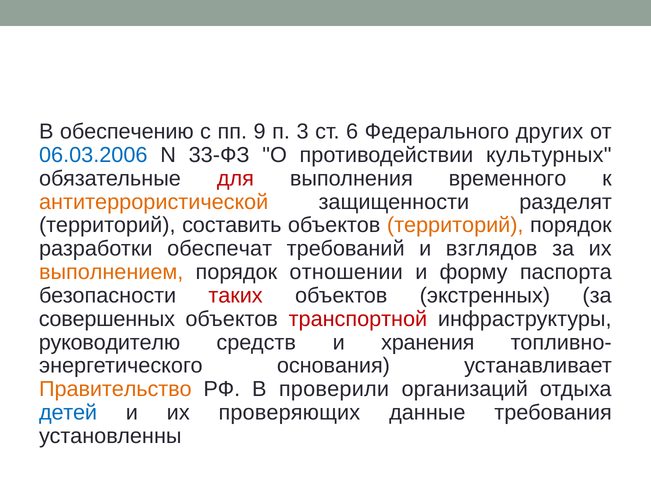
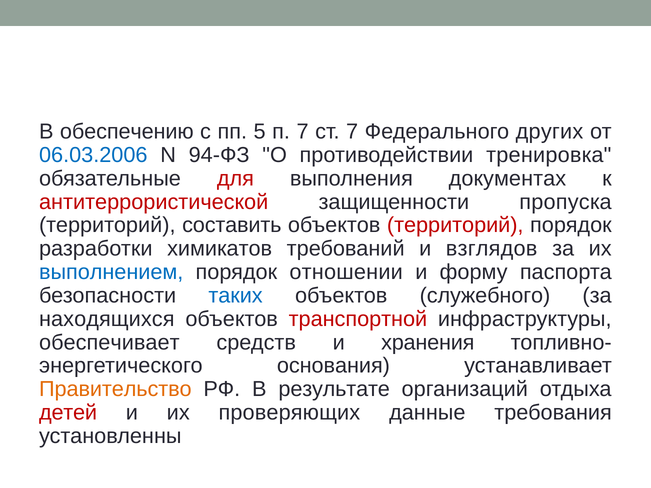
9: 9 -> 5 (260, 132)
п 3: 3 -> 7 (303, 132)
ст 6: 6 -> 7 (352, 132)
33-ФЗ: 33-ФЗ -> 94-ФЗ (219, 155)
культурных: культурных -> тренировка (549, 155)
временного: временного -> документах (507, 179)
антитеррористической colour: orange -> red (154, 202)
разделят: разделят -> пропуска (566, 202)
территорий colour: orange -> red (455, 225)
обеспечат: обеспечат -> химикатов (220, 249)
выполнением colour: orange -> blue (111, 272)
таких colour: red -> blue (236, 296)
экстренных: экстренных -> служебного (485, 296)
совершенных: совершенных -> находящихся (107, 319)
руководителю: руководителю -> обеспечивает (109, 343)
проверили: проверили -> результате (334, 389)
детей colour: blue -> red (68, 413)
